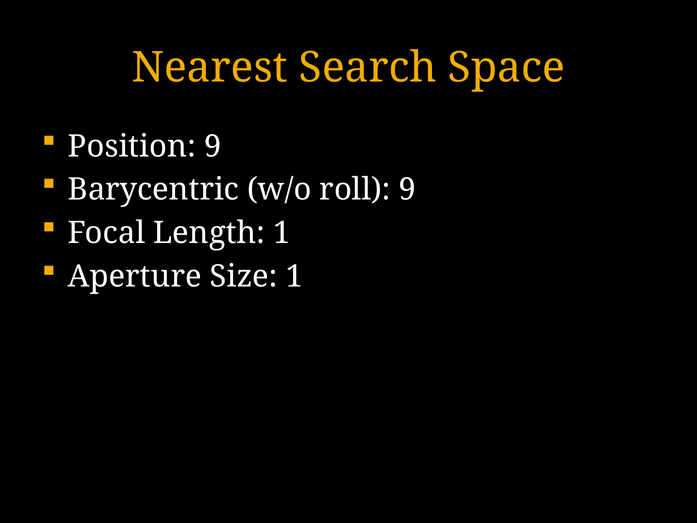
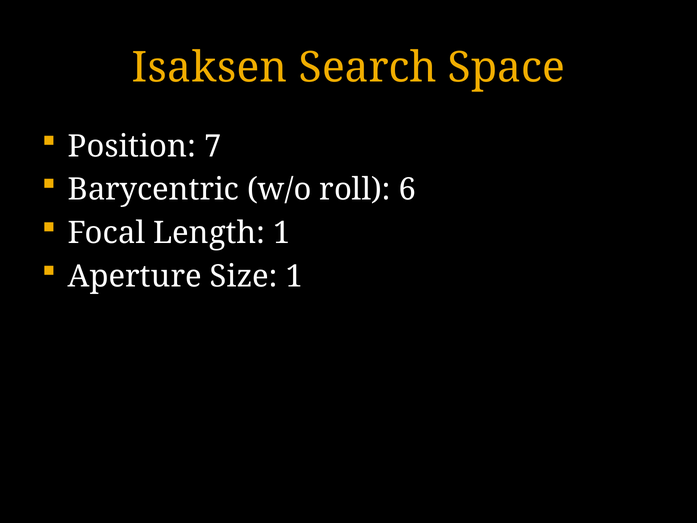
Nearest: Nearest -> Isaksen (209, 67)
Position 9: 9 -> 7 (213, 146)
roll 9: 9 -> 6 (407, 190)
